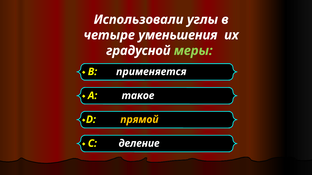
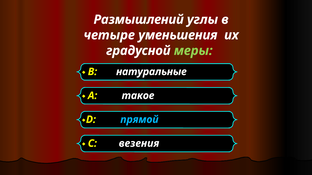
Использовали: Использовали -> Размышлений (139, 20)
применяется: применяется -> натуральные (151, 72)
прямой colour: yellow -> light blue (139, 120)
деление: деление -> везения (139, 144)
